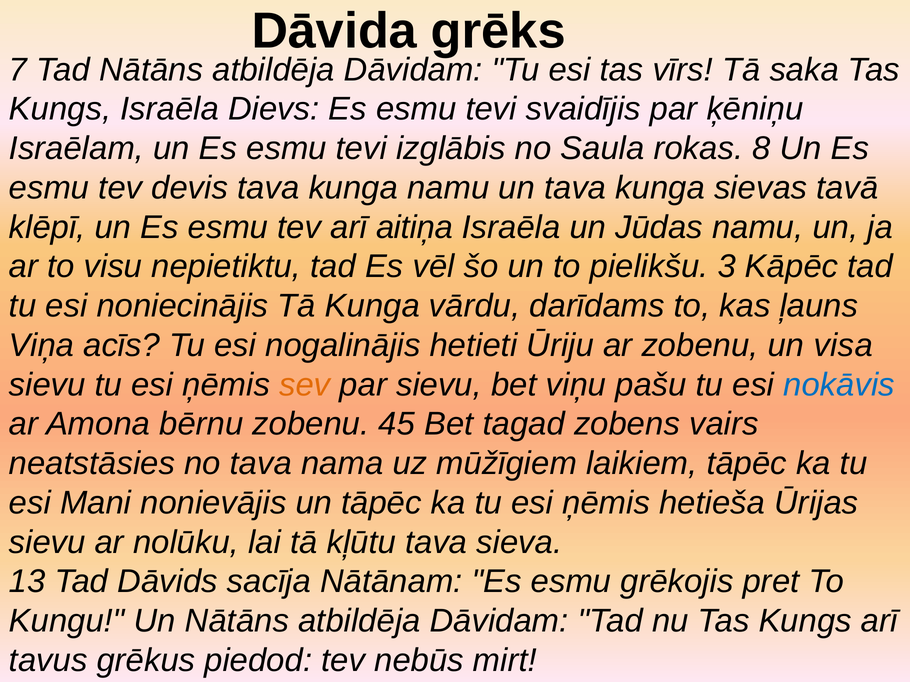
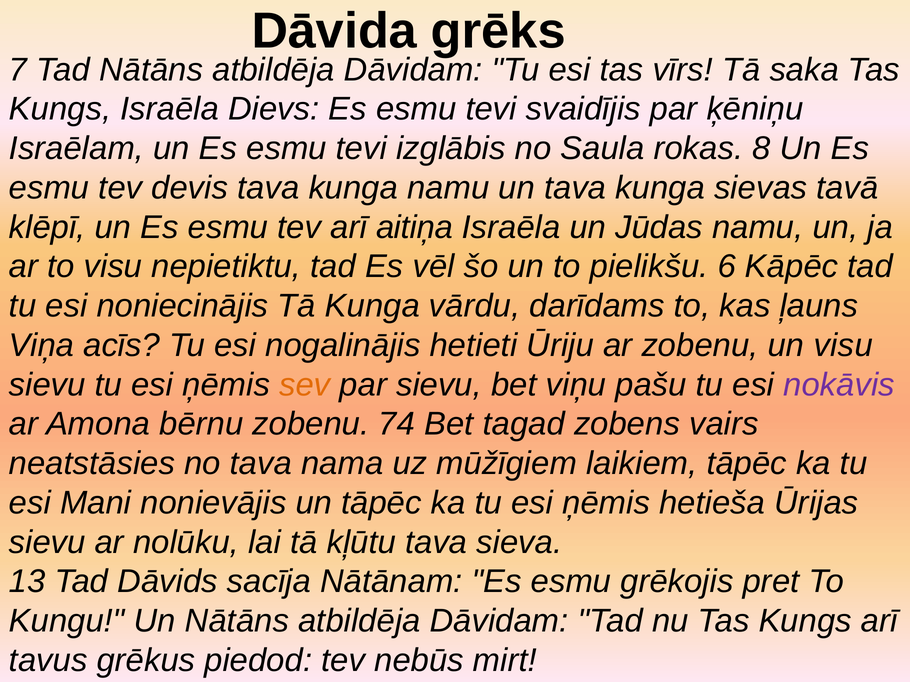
3: 3 -> 6 (727, 267)
un visa: visa -> visu (843, 346)
nokāvis colour: blue -> purple (839, 385)
45: 45 -> 74 (397, 424)
